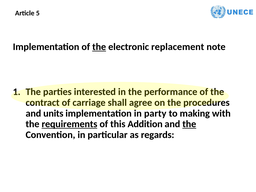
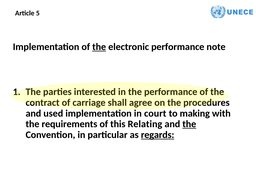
electronic replacement: replacement -> performance (178, 47)
units: units -> used (53, 113)
party: party -> court (155, 113)
requirements underline: present -> none (69, 124)
Addition: Addition -> Relating (145, 124)
regards underline: none -> present (158, 135)
